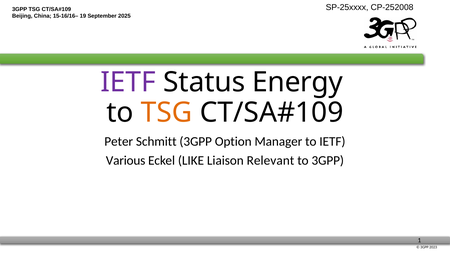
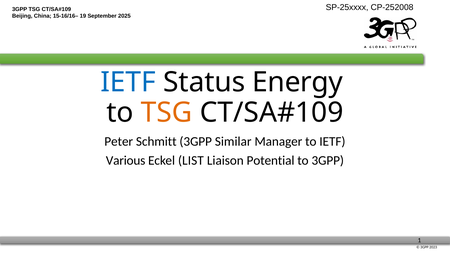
IETF colour: purple -> blue (128, 82)
Option: Option -> Similar (233, 142)
LIKE: LIKE -> LIST (191, 160)
Relevant: Relevant -> Potential (271, 160)
